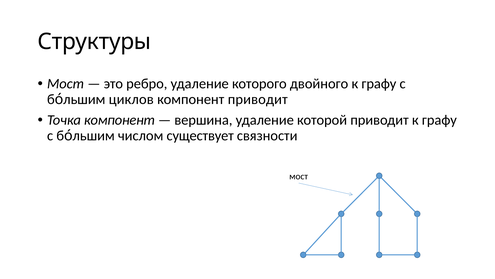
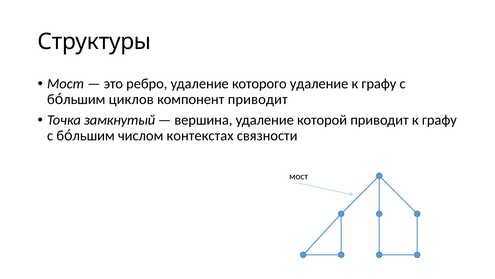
которого двойного: двойного -> удаление (319, 84)
Точка компонент: компонент -> замкнутый (120, 120)
существует: существует -> контекстах (200, 136)
